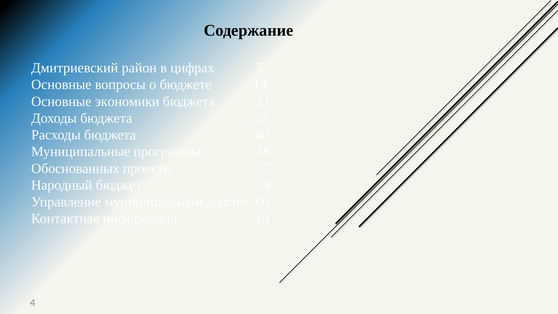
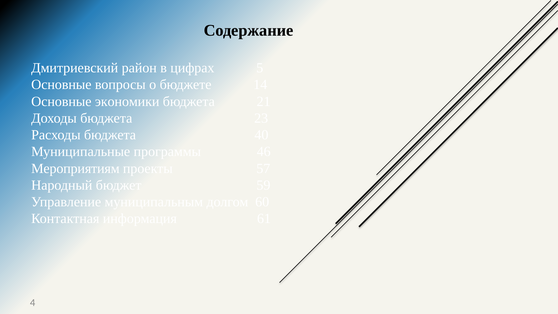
Обоснованных: Обоснованных -> Мероприятиям (75, 168)
